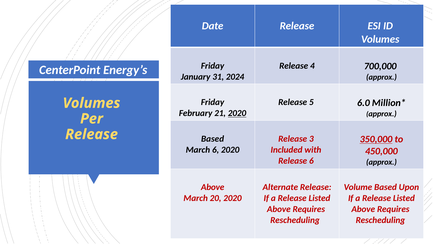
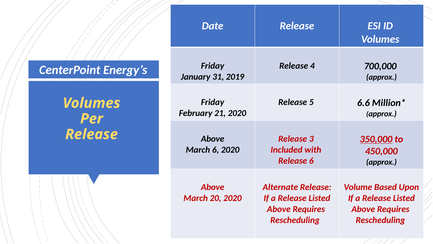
2024: 2024 -> 2019 (235, 77)
6.0: 6.0 -> 6.6 (363, 103)
2020 underline: present -> none (237, 113)
Based: Based -> Above (213, 138)
